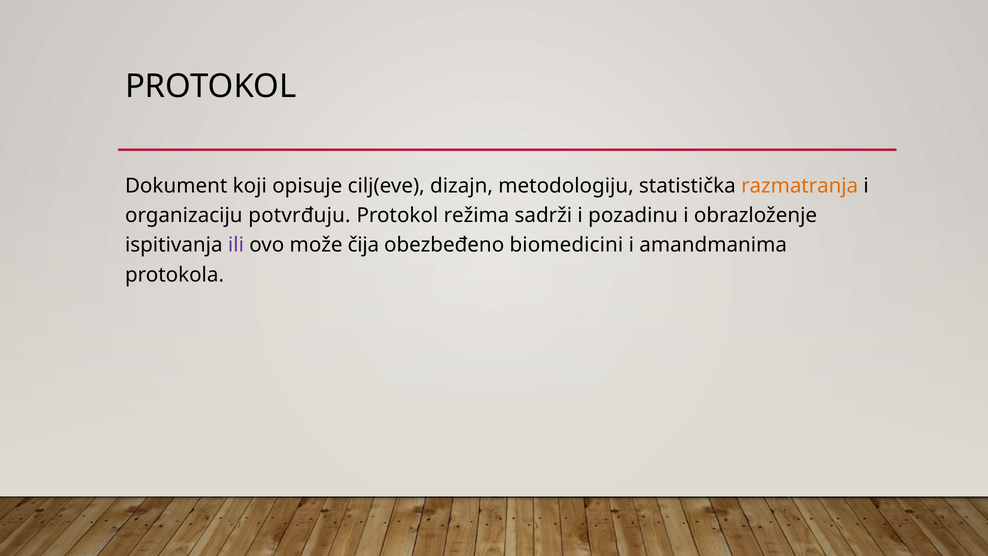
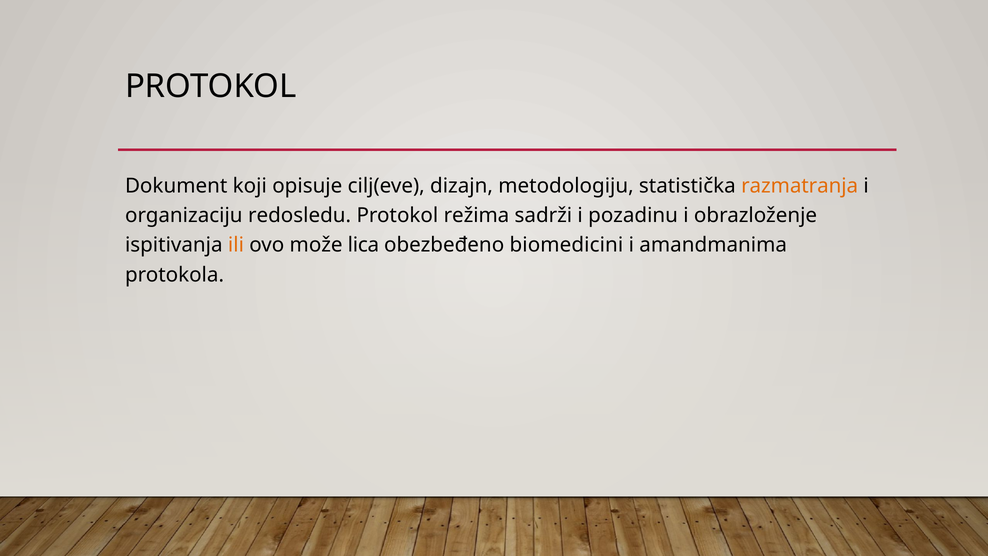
potvrđuju: potvrđuju -> redosledu (300, 215)
ili colour: purple -> orange (236, 245)
čija: čija -> lica (363, 245)
